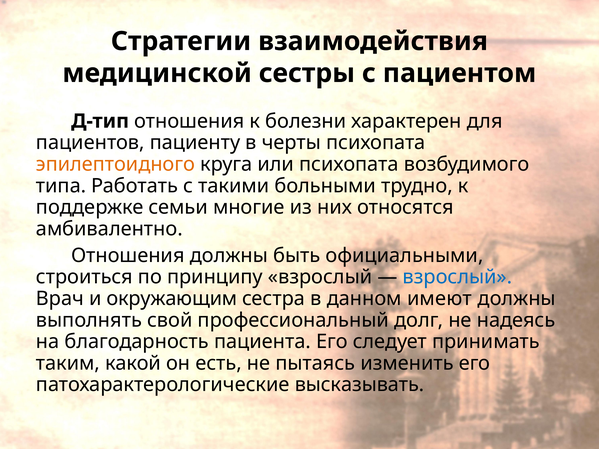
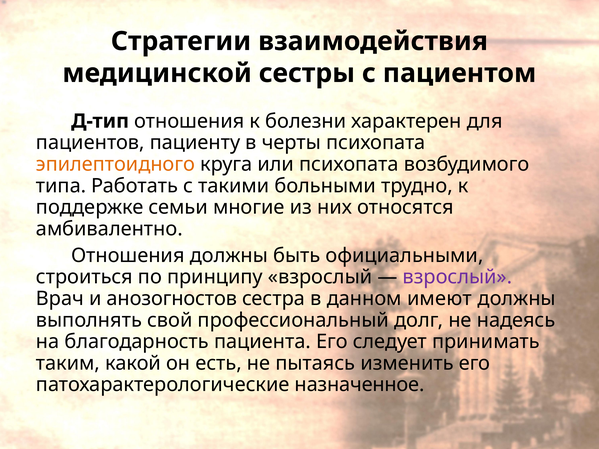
взрослый colour: blue -> purple (457, 277)
окружающим: окружающим -> анозогностов (172, 299)
высказывать: высказывать -> назначенное (360, 385)
